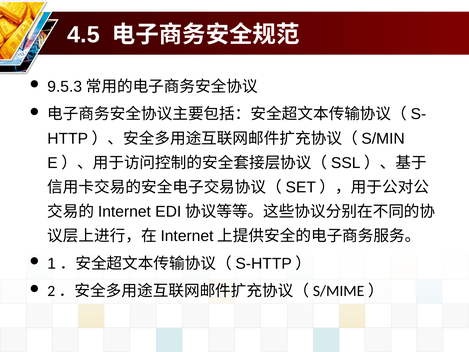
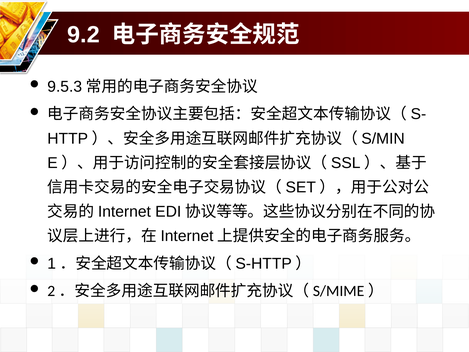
4.5: 4.5 -> 9.2 (84, 35)
